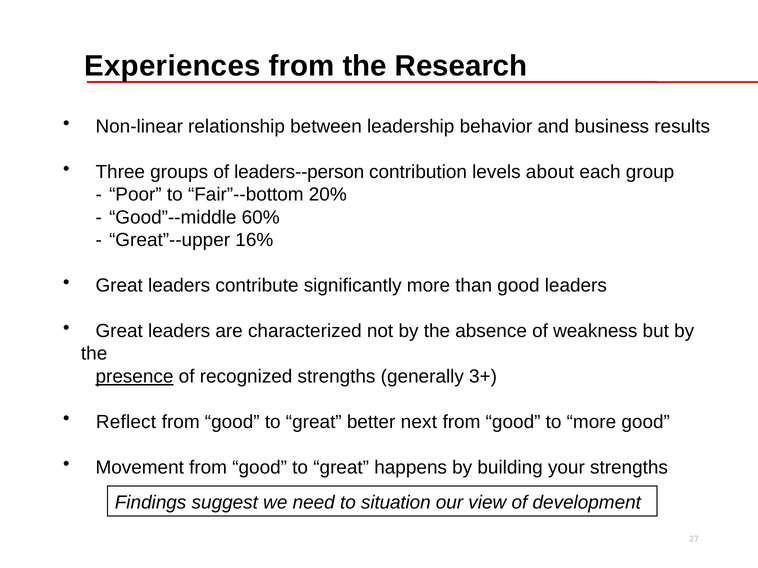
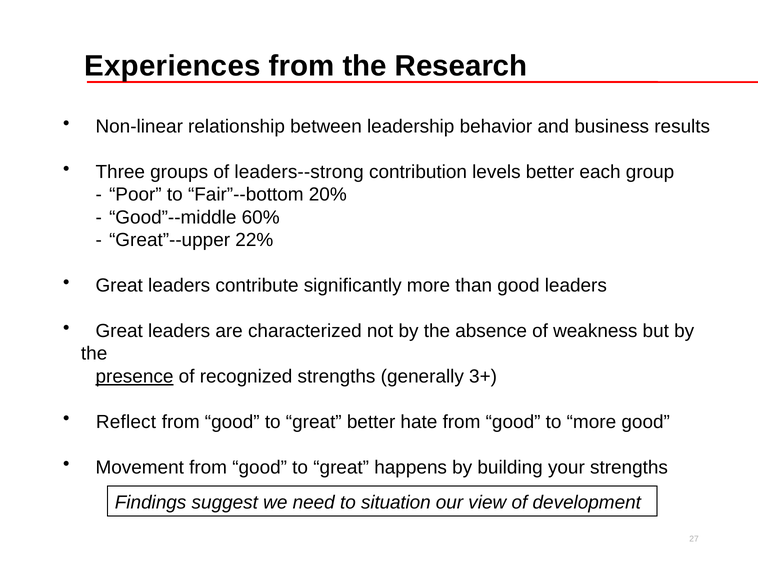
leaders--person: leaders--person -> leaders--strong (299, 172)
levels about: about -> better (550, 172)
16%: 16% -> 22% (254, 240)
next: next -> hate (419, 422)
